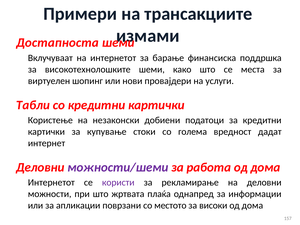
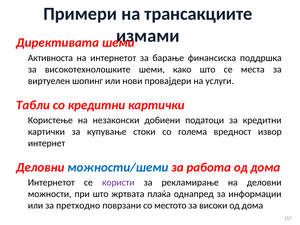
Достапноста: Достапноста -> Директивата (57, 43)
Вклучуваат: Вклучуваат -> Активноста (50, 58)
дадат: дадат -> извор (270, 132)
можности/шеми colour: purple -> blue (118, 167)
апликации: апликации -> претходно (78, 206)
